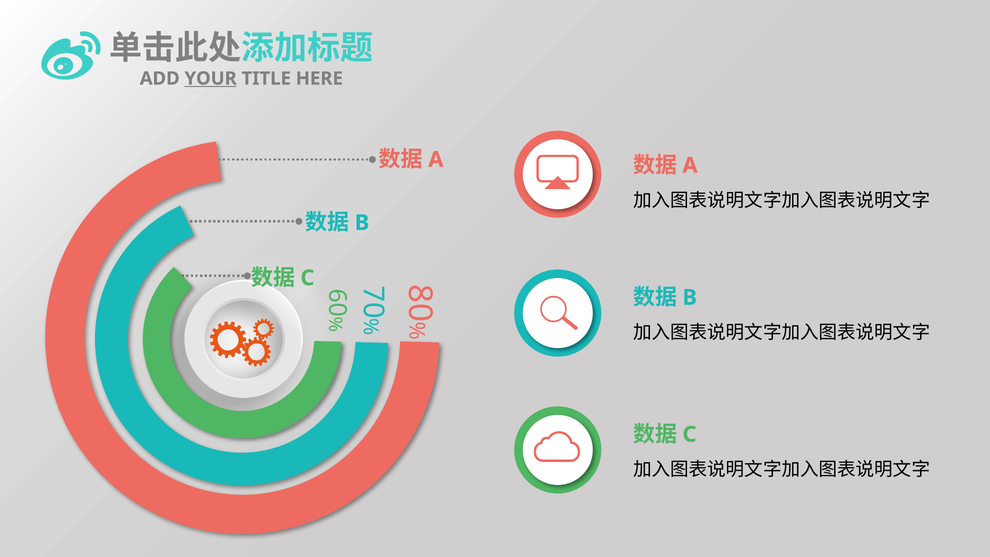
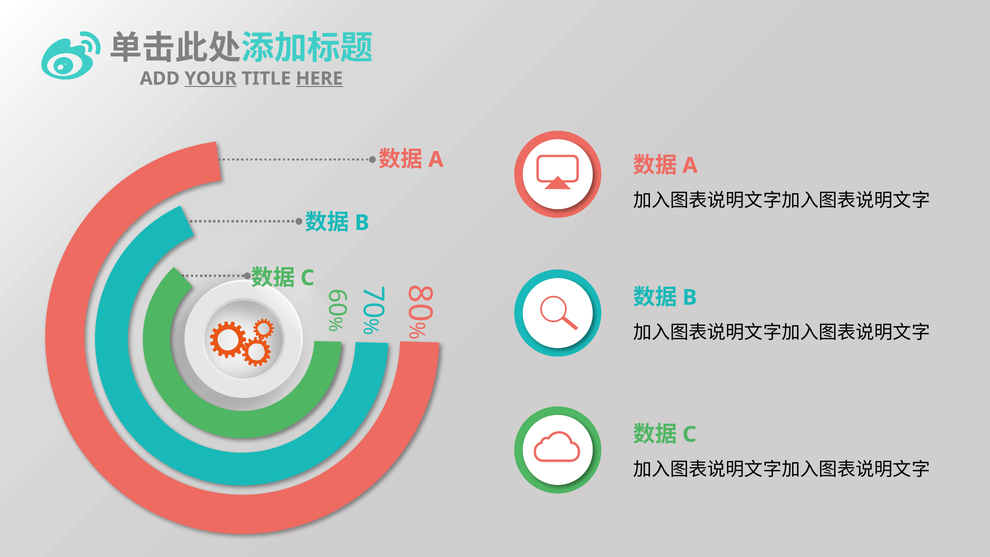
HERE underline: none -> present (319, 79)
